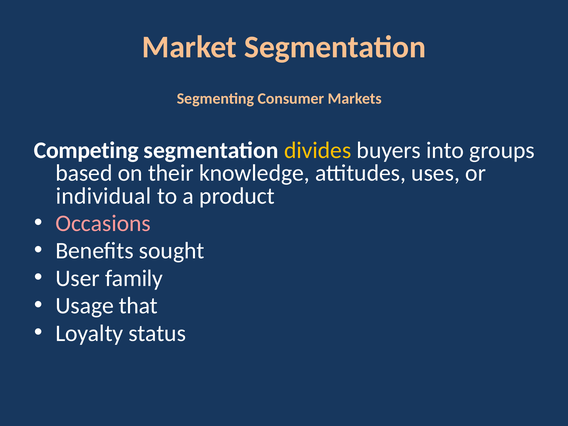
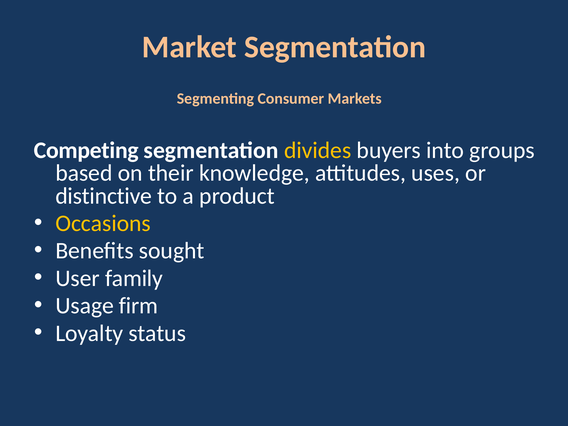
individual: individual -> distinctive (104, 196)
Occasions colour: pink -> yellow (103, 223)
that: that -> firm (138, 306)
